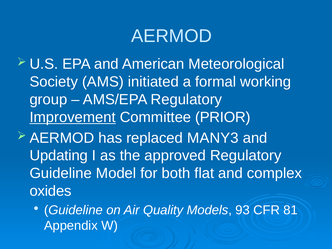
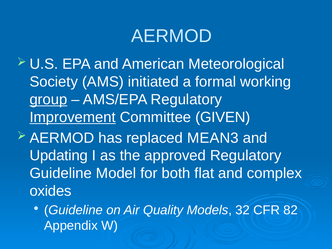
group underline: none -> present (48, 100)
PRIOR: PRIOR -> GIVEN (223, 117)
MANY3: MANY3 -> MEAN3 (213, 138)
93: 93 -> 32 (243, 210)
81: 81 -> 82 (291, 210)
